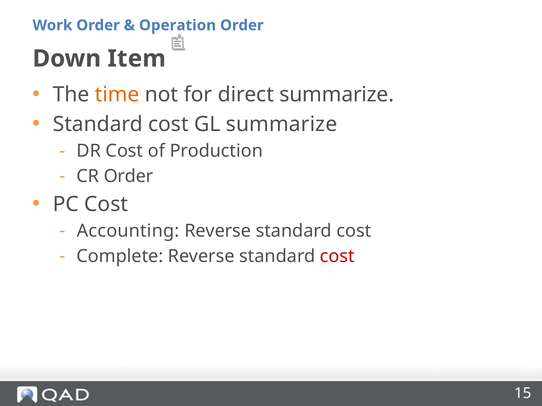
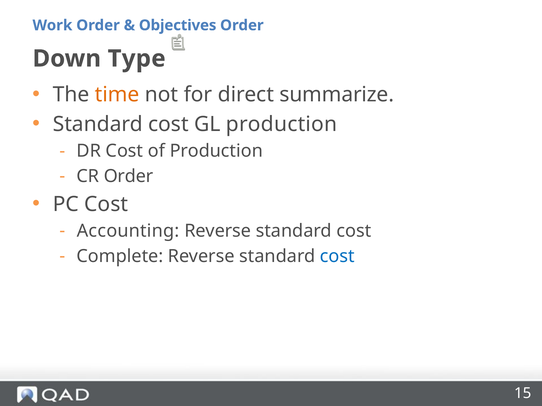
Operation: Operation -> Objectives (178, 25)
Item: Item -> Type (137, 59)
GL summarize: summarize -> production (282, 124)
cost colour: red -> blue (337, 256)
